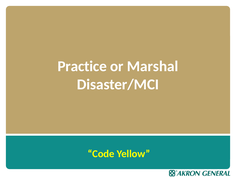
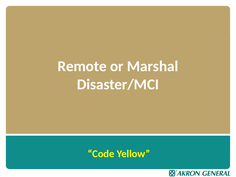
Practice: Practice -> Remote (82, 66)
